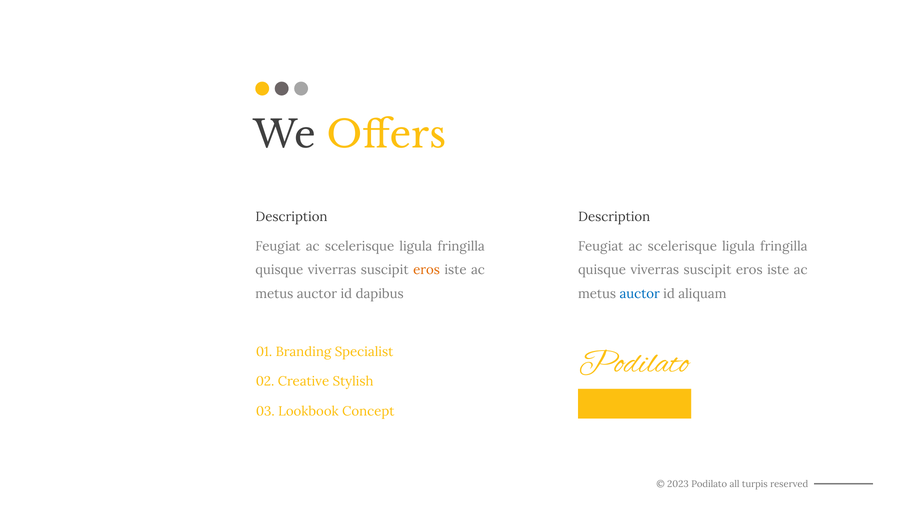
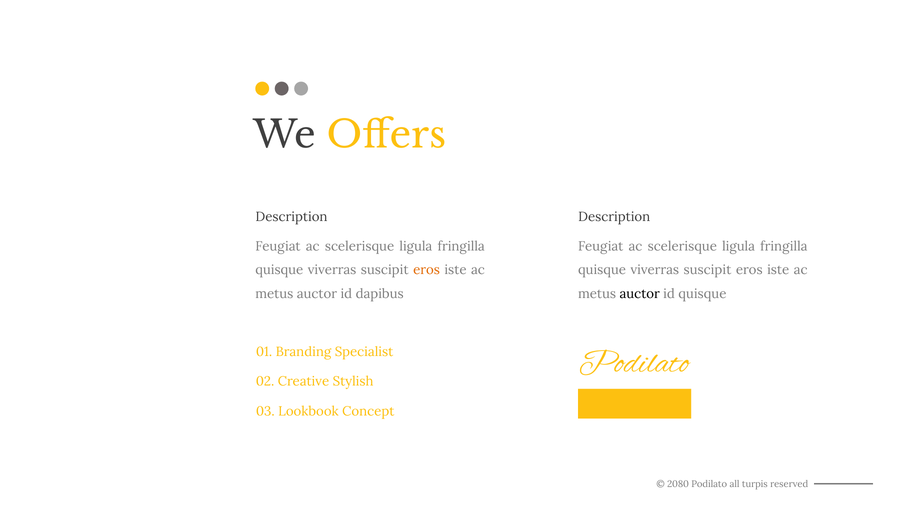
auctor colour: blue -> black (640, 294)
id aliquam: aliquam -> quisque (702, 294)
2023: 2023 -> 2080 (678, 484)
